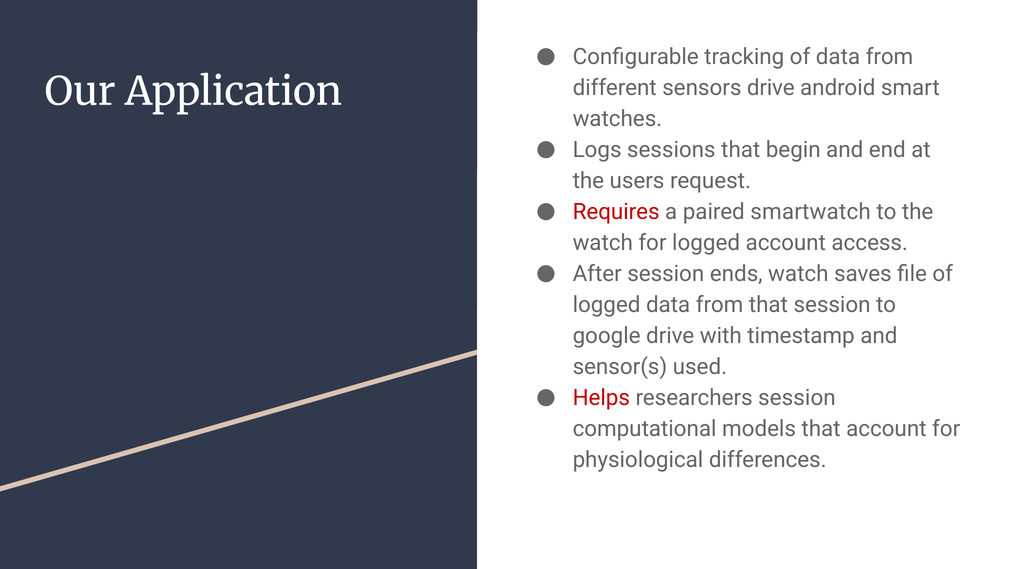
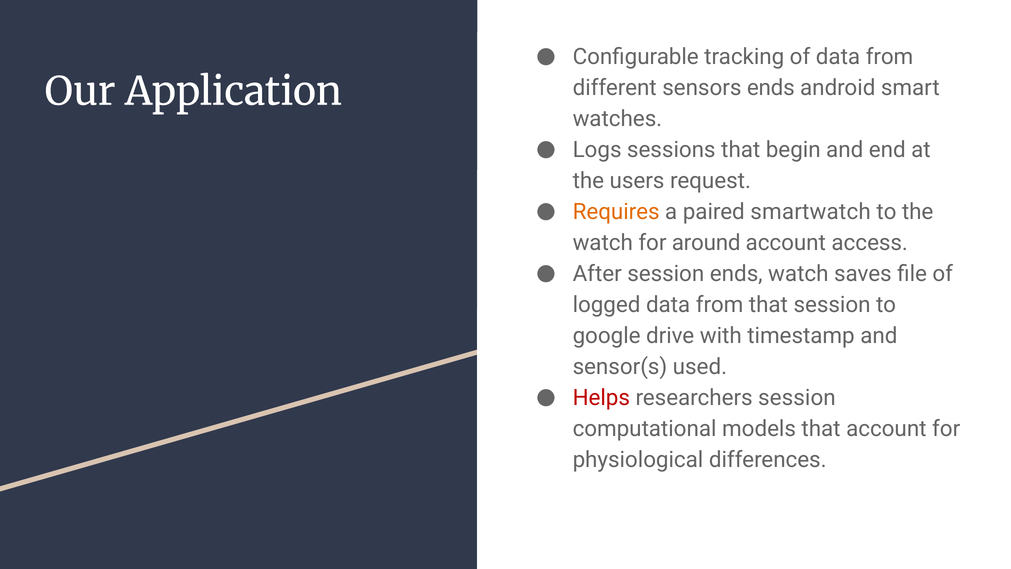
sensors drive: drive -> ends (771, 88)
Requires colour: red -> orange (616, 212)
for logged: logged -> around (706, 243)
